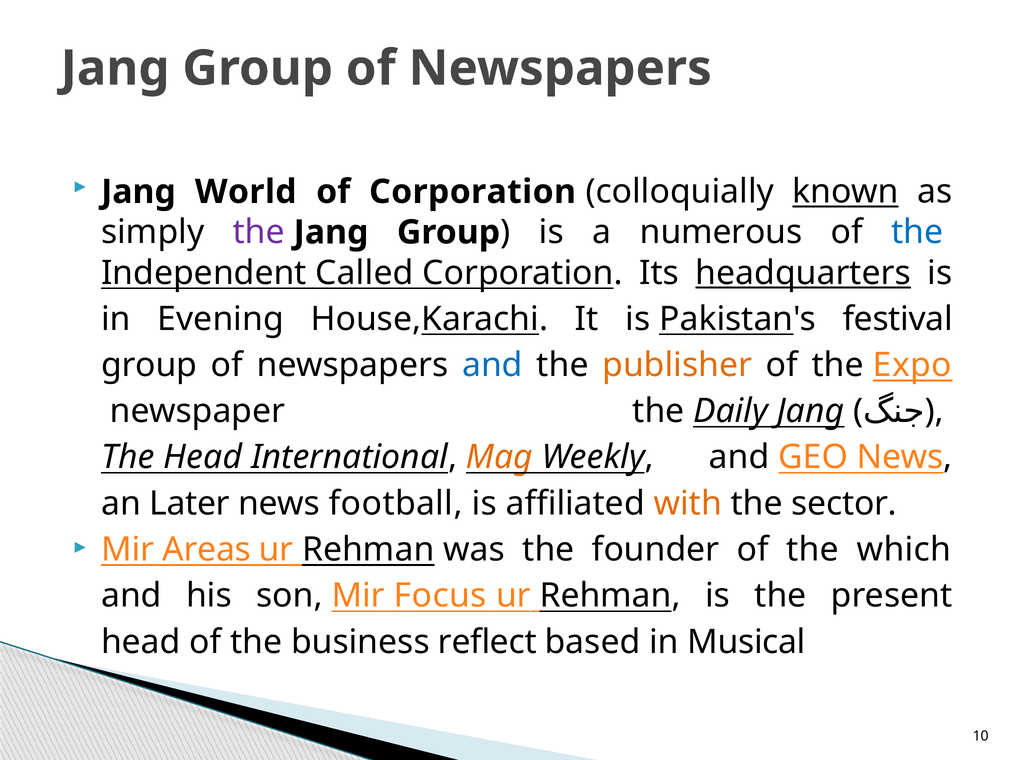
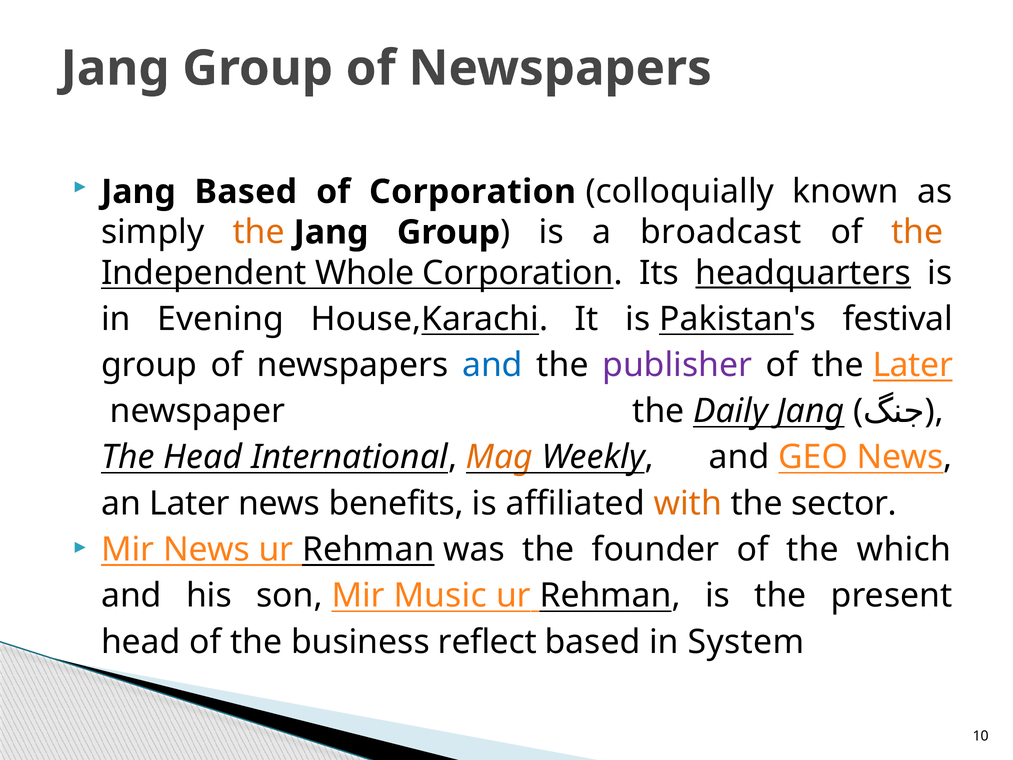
Jang World: World -> Based (246, 192)
known underline: present -> none (846, 192)
the colour: purple -> orange (259, 232)
numerous: numerous -> broadcast (721, 232)
the colour: blue -> orange (917, 232)
Called: Called -> Whole (365, 273)
publisher colour: orange -> purple (677, 365)
the Expo: Expo -> Later (913, 365)
football: football -> benefits (396, 503)
Mir Areas: Areas -> News (207, 549)
Focus: Focus -> Music (440, 596)
Musical: Musical -> System (746, 642)
